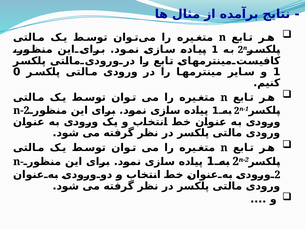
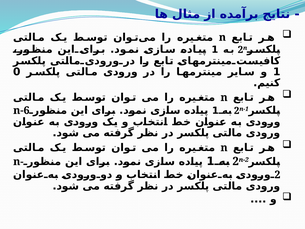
n-2: n-2 -> n-6 (21, 110)
